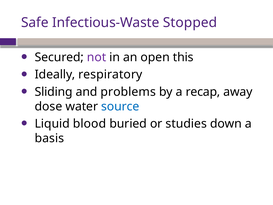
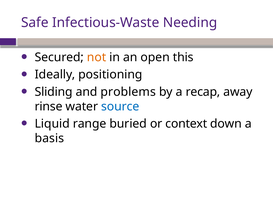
Stopped: Stopped -> Needing (190, 23)
not colour: purple -> orange (97, 57)
respiratory: respiratory -> positioning (110, 74)
dose: dose -> rinse (49, 106)
blood: blood -> range (90, 123)
studies: studies -> context (186, 123)
